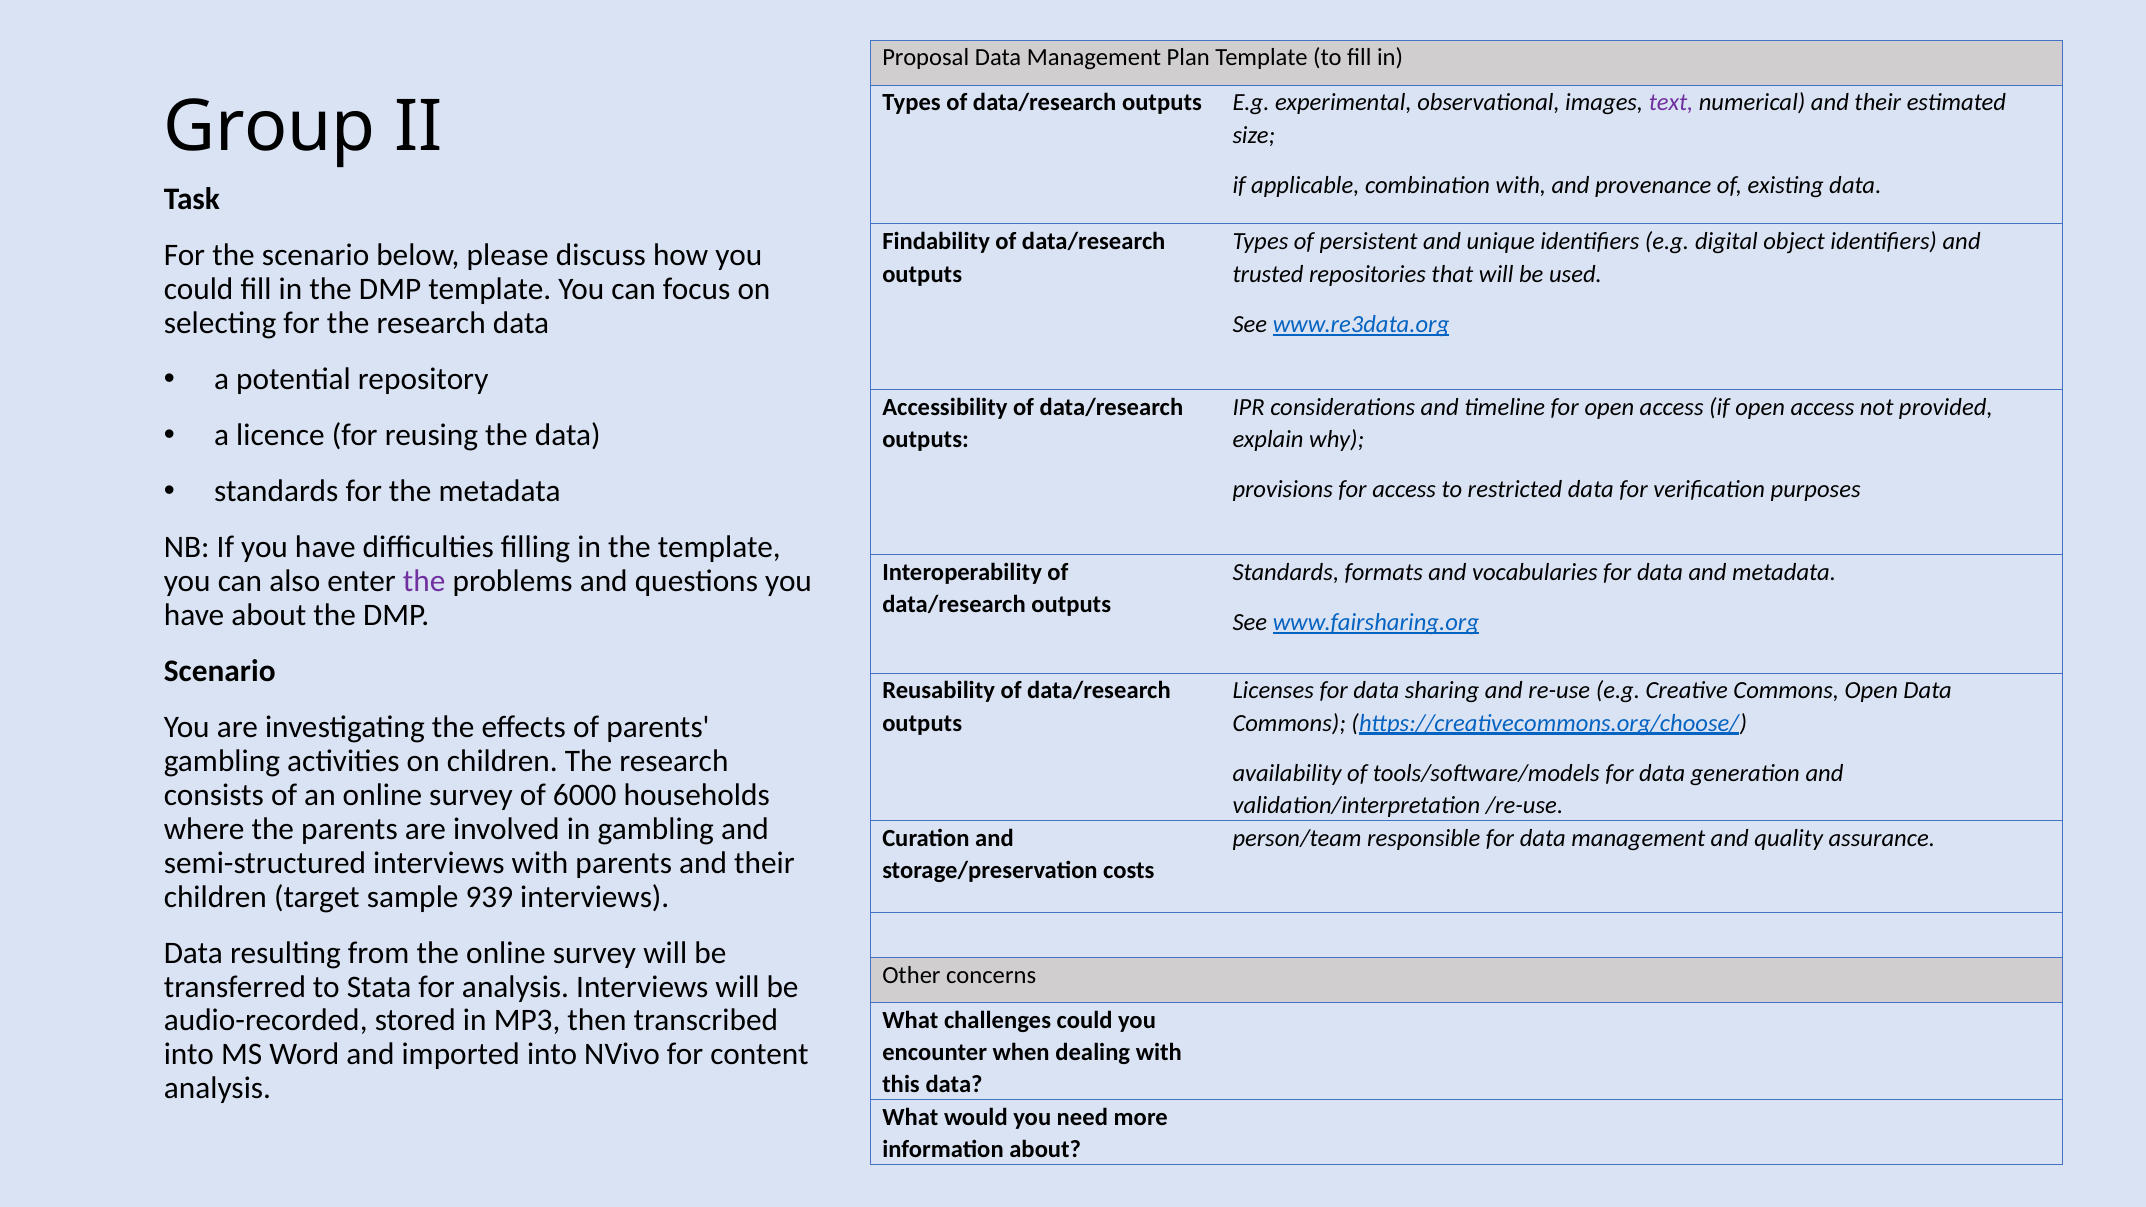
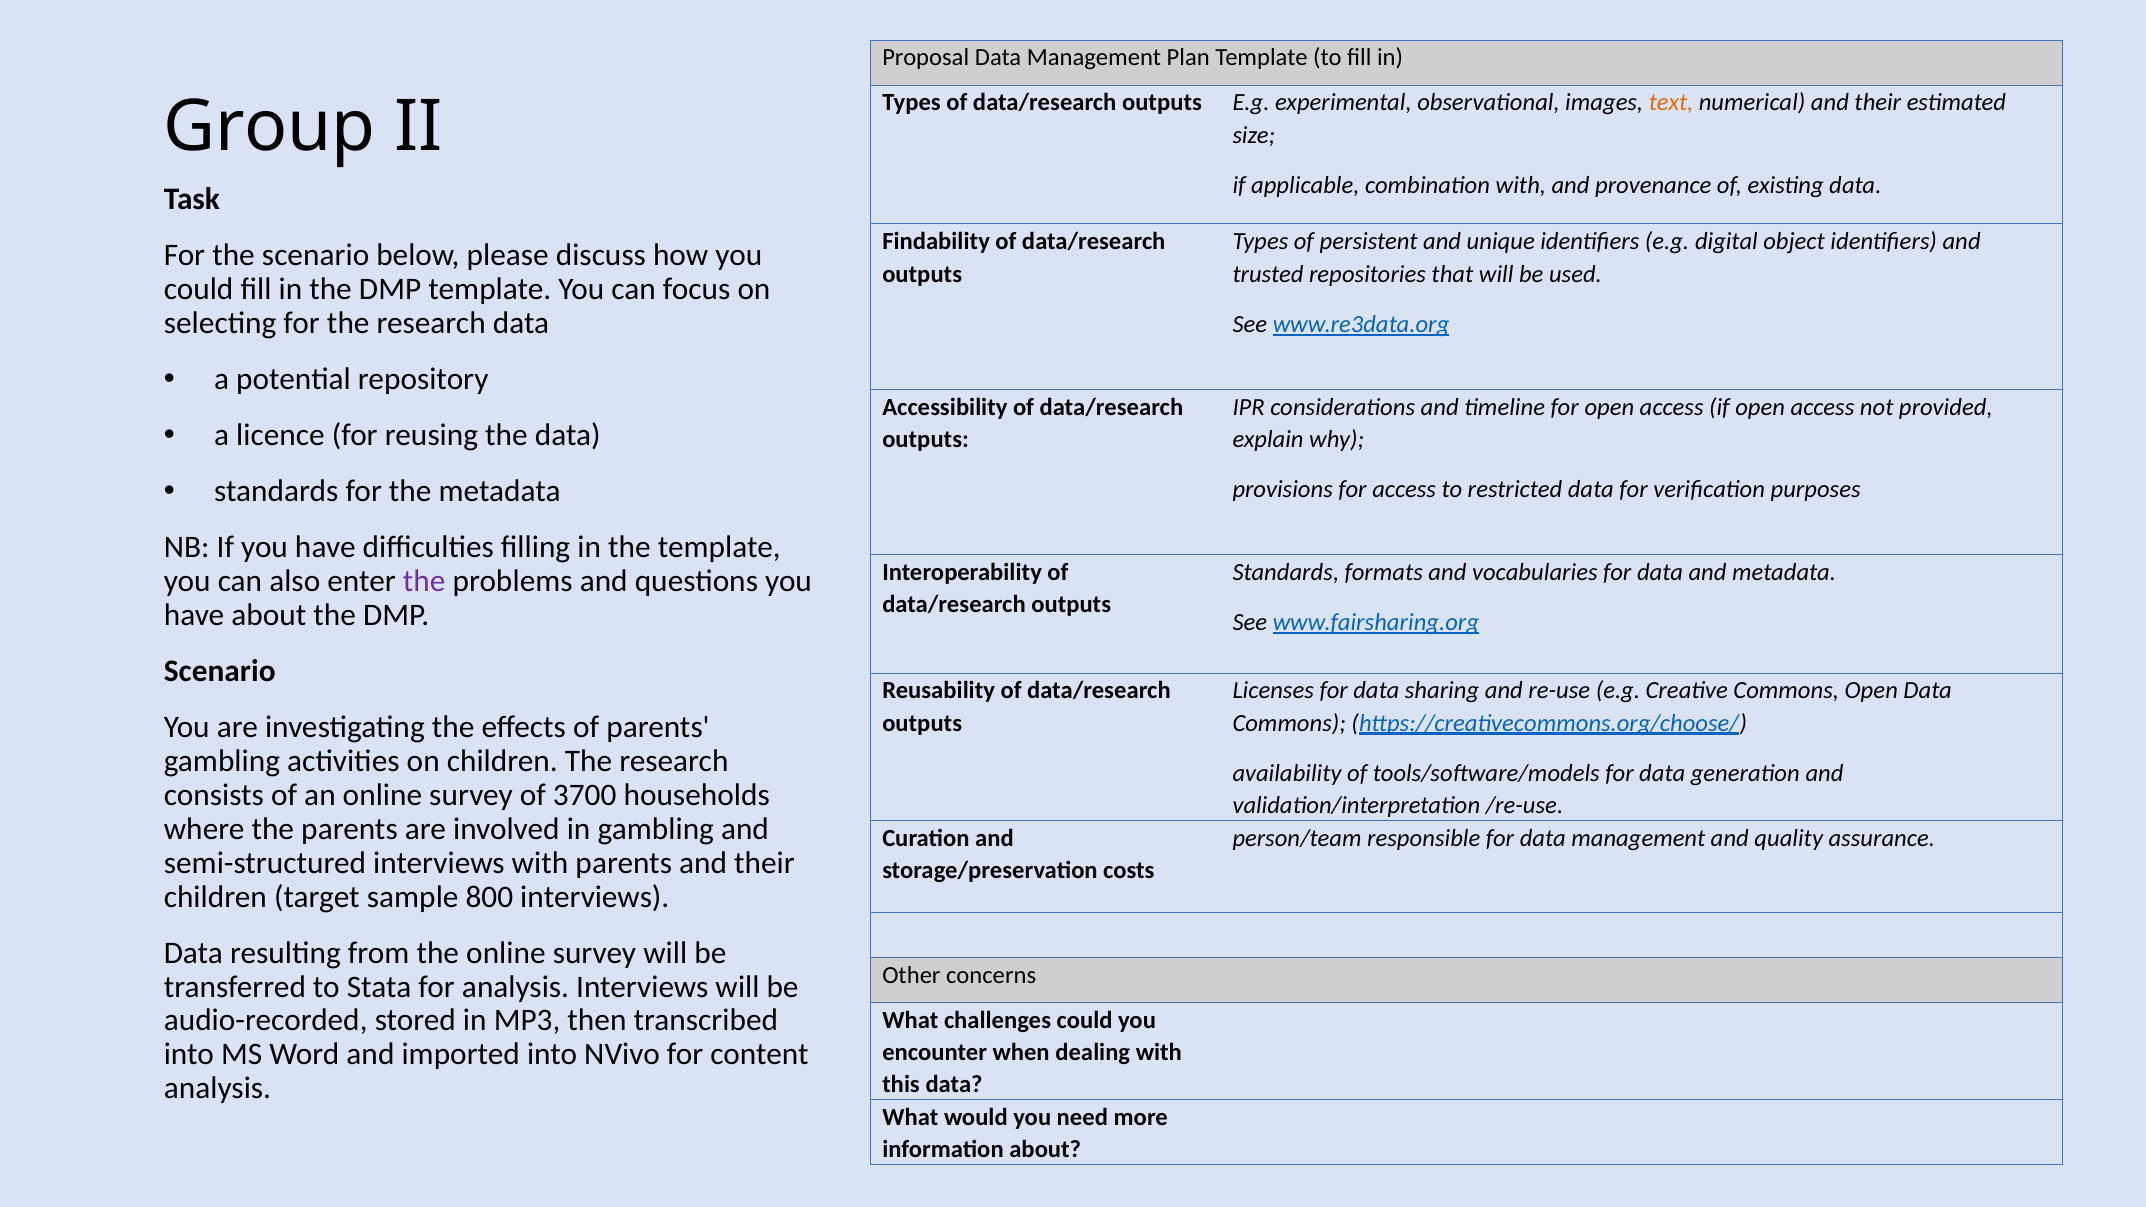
text colour: purple -> orange (1671, 103)
6000: 6000 -> 3700 (585, 795)
939: 939 -> 800 (489, 897)
